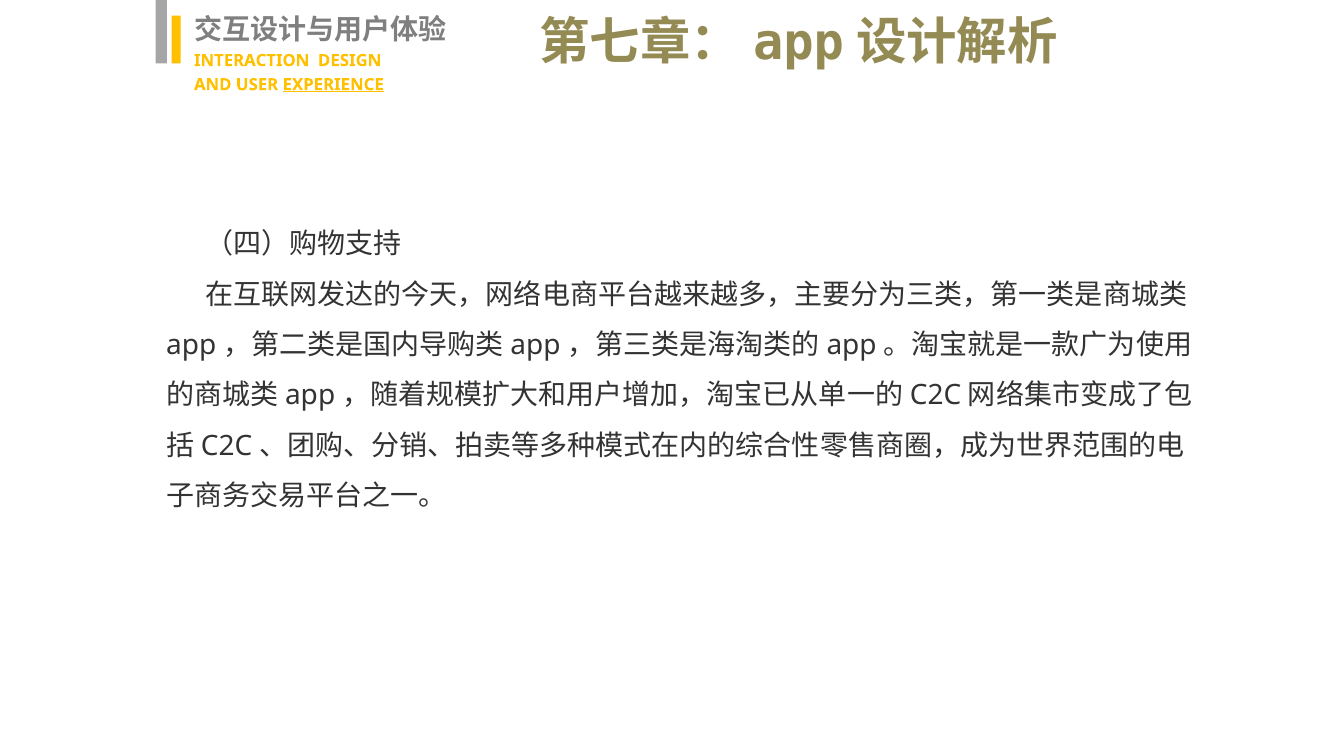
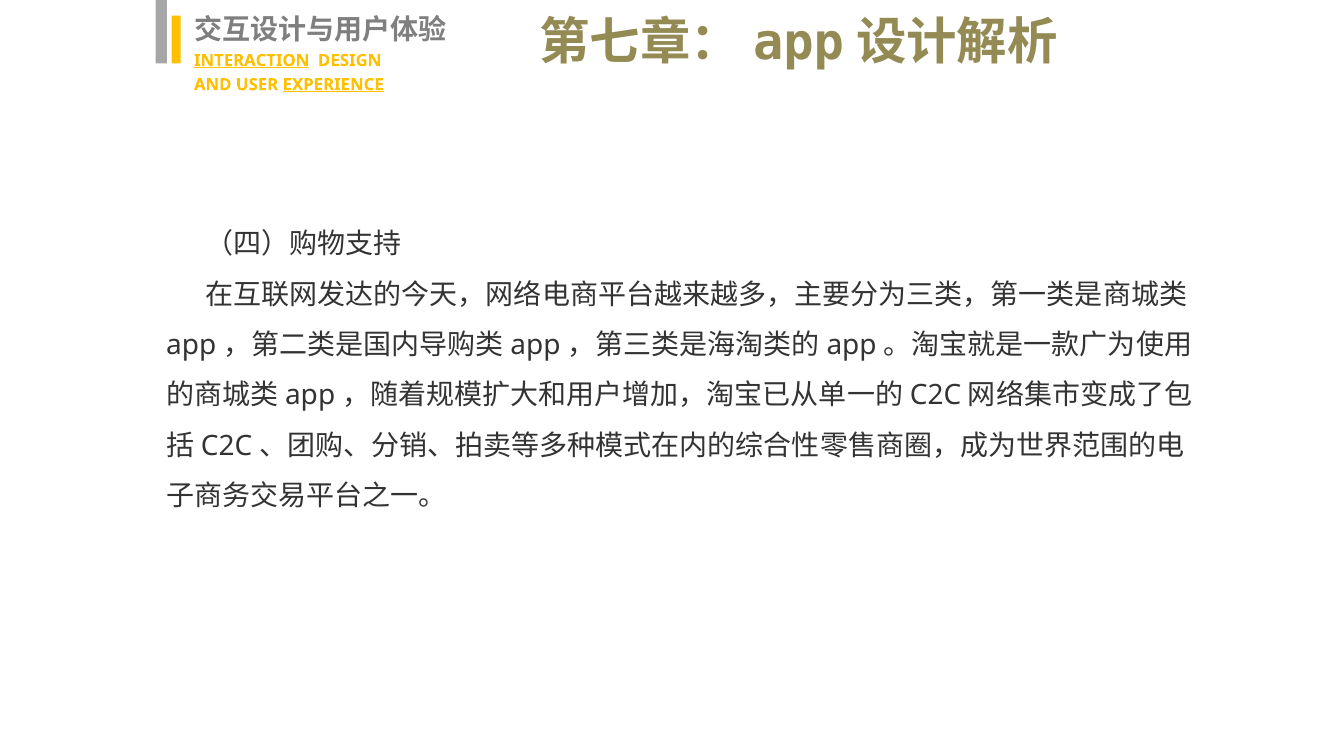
INTERACTION underline: none -> present (252, 60)
